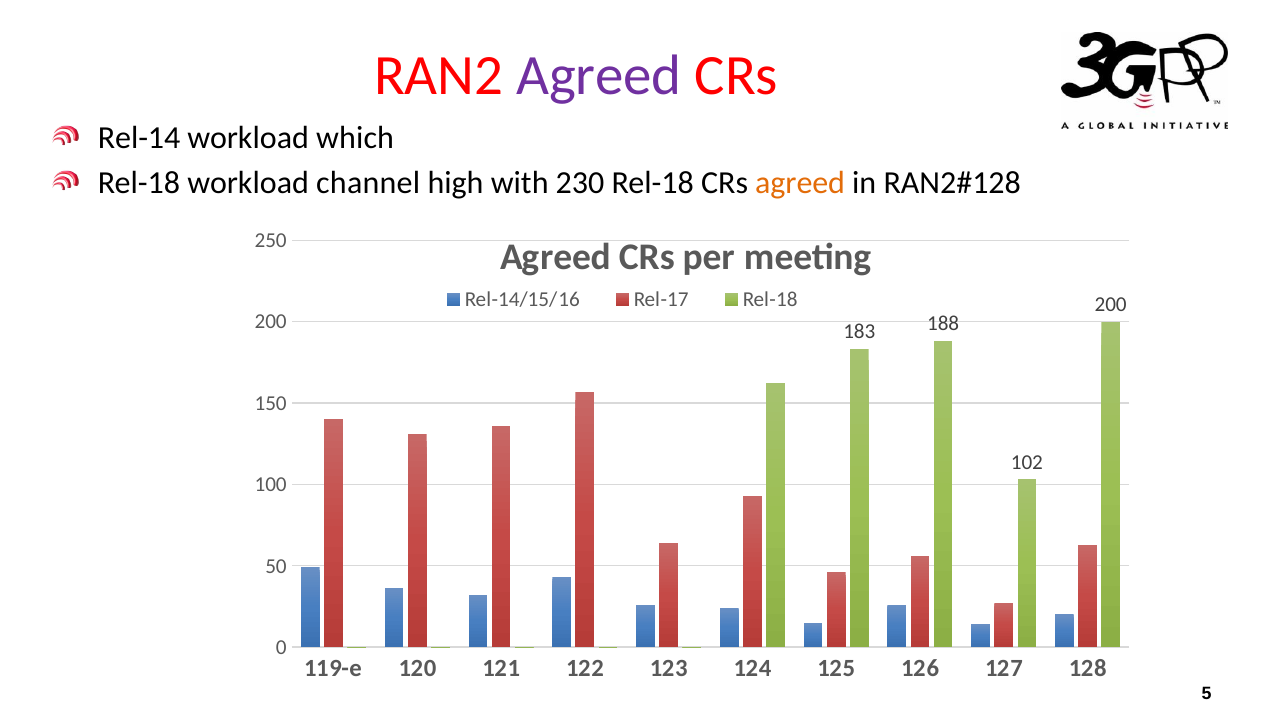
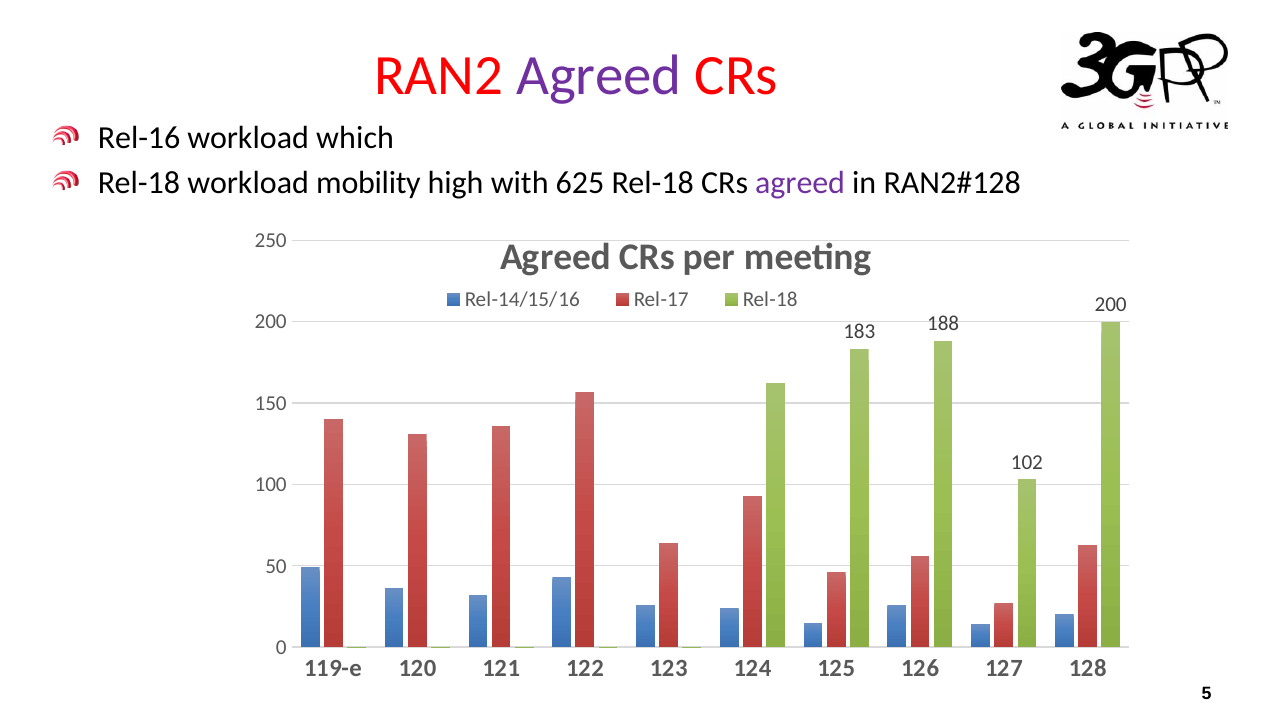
Rel-14: Rel-14 -> Rel-16 (139, 138)
channel: channel -> mobility (368, 183)
230: 230 -> 625 (580, 183)
agreed colour: orange -> purple (800, 183)
